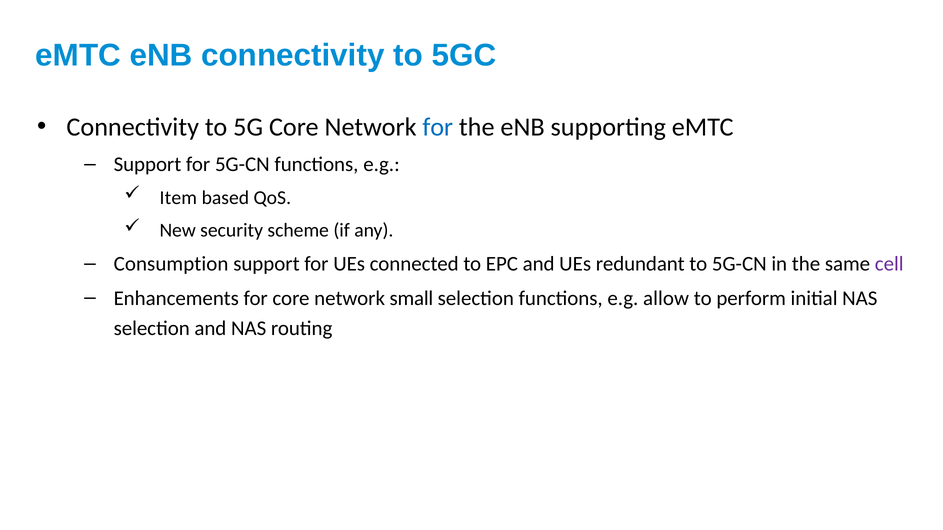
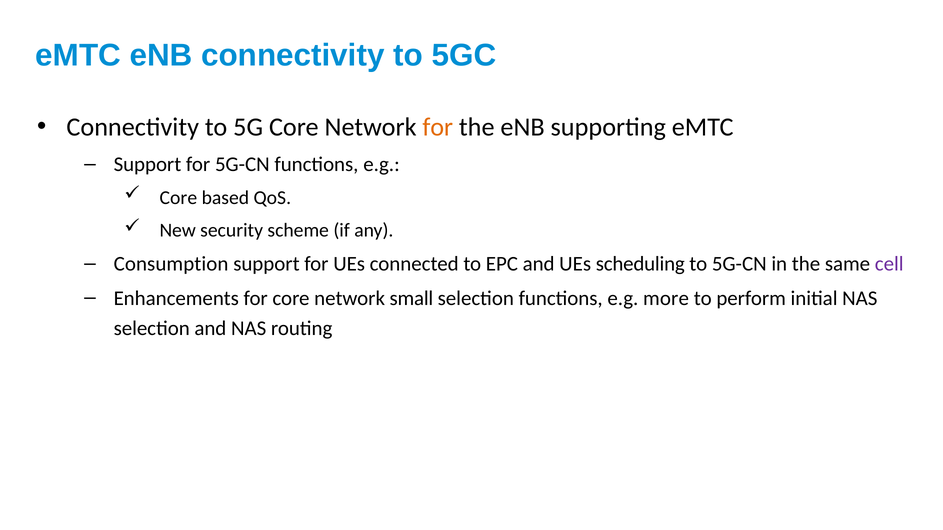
for colour: blue -> orange (438, 127)
Item: Item -> Core (178, 198)
redundant: redundant -> scheduling (640, 264)
allow: allow -> more (666, 298)
